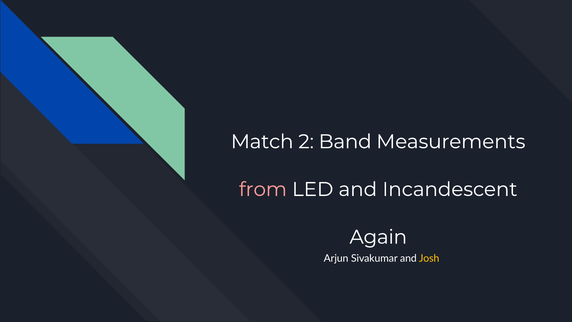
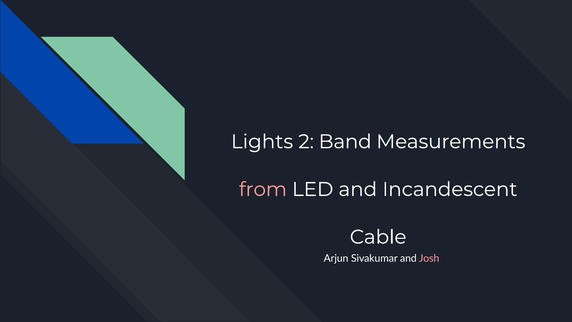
Match: Match -> Lights (262, 142)
Again: Again -> Cable (378, 237)
Josh colour: yellow -> pink (429, 258)
